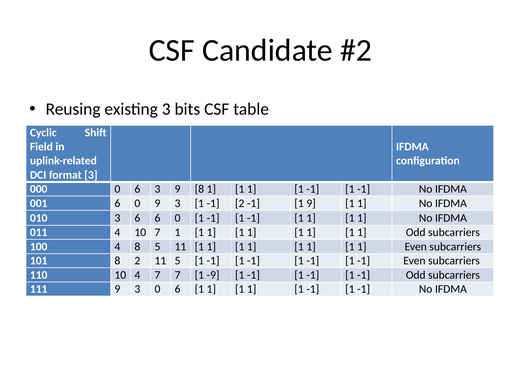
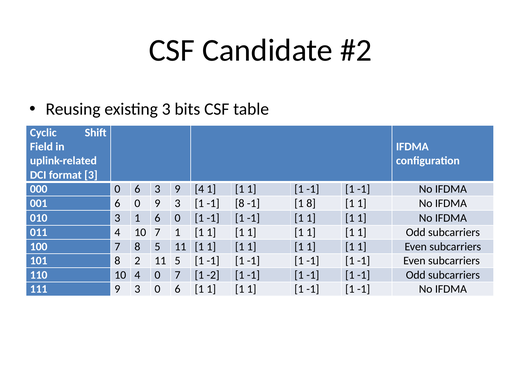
9 8: 8 -> 4 (199, 189)
-1 2: 2 -> 8 (240, 204)
1 9: 9 -> 8 (311, 204)
010 3 6: 6 -> 1 (137, 218)
100 4: 4 -> 7 (117, 247)
4 7: 7 -> 0 (157, 275)
-9: -9 -> -2 (213, 275)
